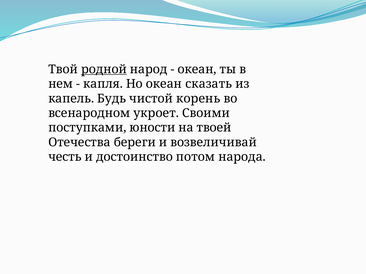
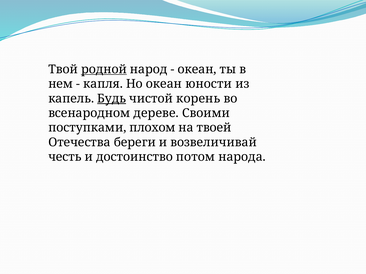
сказать: сказать -> юности (209, 84)
Будь underline: none -> present (112, 99)
укроет: укроет -> дереве (156, 113)
юности: юности -> плохом (152, 128)
